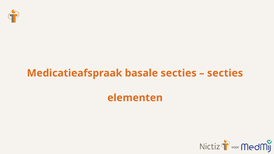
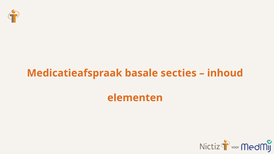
secties: secties -> inhoud (225, 73)
